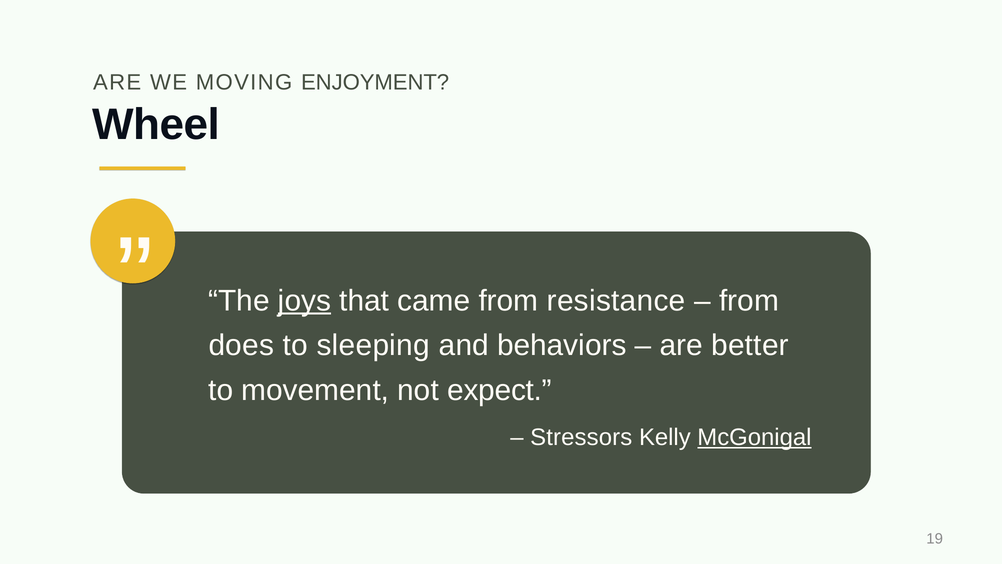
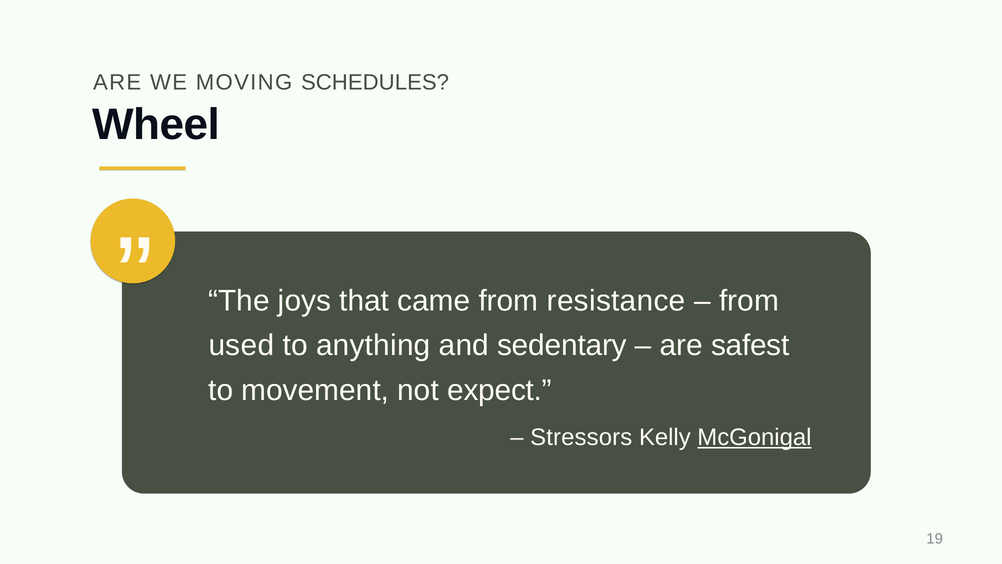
ENJOYMENT: ENJOYMENT -> SCHEDULES (375, 82)
joys underline: present -> none (305, 300)
does: does -> used (241, 345)
sleeping: sleeping -> anything (373, 345)
behaviors: behaviors -> sedentary (562, 345)
better: better -> safest (750, 345)
